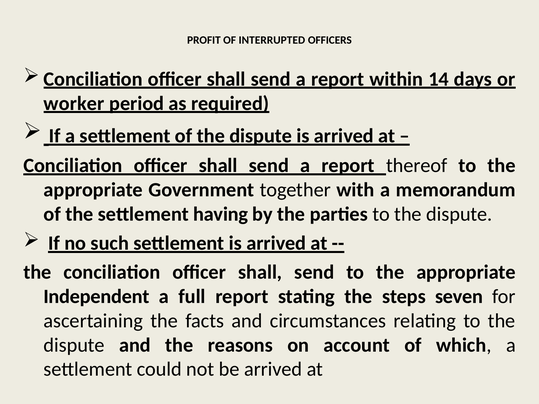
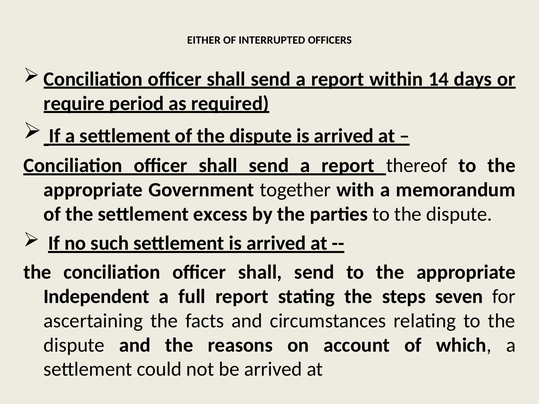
PROFIT: PROFIT -> EITHER (204, 40)
worker: worker -> require (74, 103)
having: having -> excess (220, 214)
